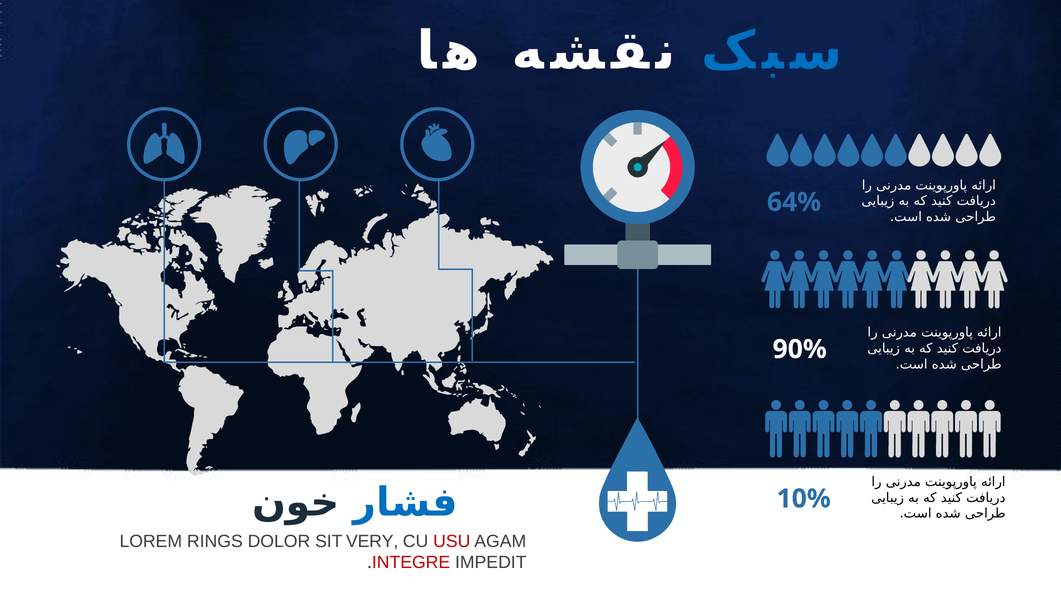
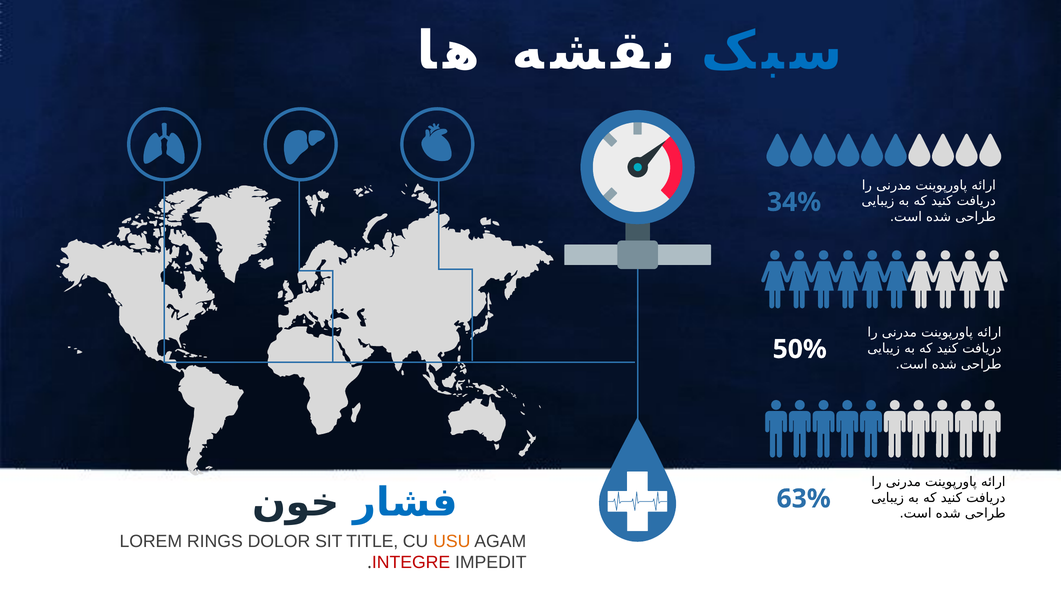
64%: 64% -> 34% (794, 202)
90%: 90% -> 50% (800, 349)
10%: 10% -> 63% (804, 499)
VERY: VERY -> TITLE (372, 541)
USU colour: red -> orange (452, 541)
